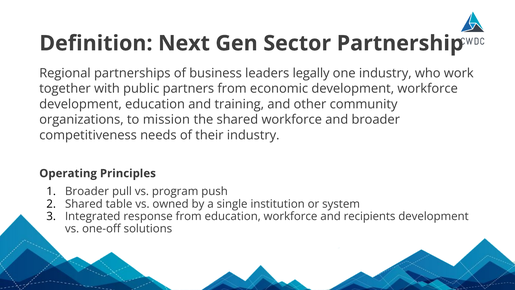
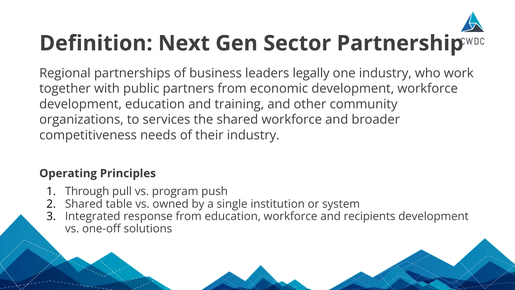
mission: mission -> services (166, 119)
Broader: Broader -> Through (87, 191)
